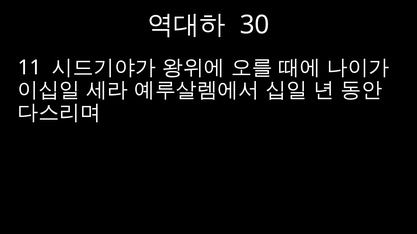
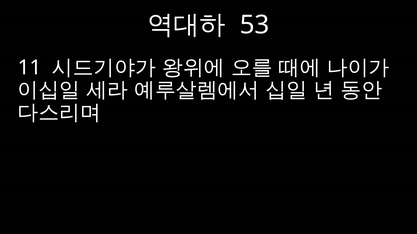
30: 30 -> 53 (255, 25)
